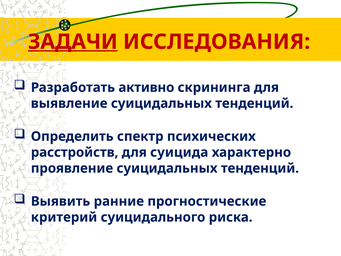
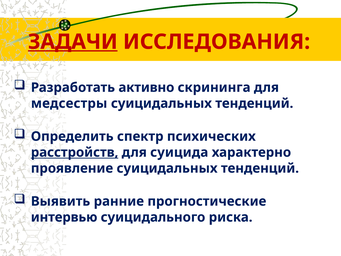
выявление: выявление -> медсестры (69, 103)
расстройств underline: none -> present (75, 152)
критерий: критерий -> интервью (64, 217)
